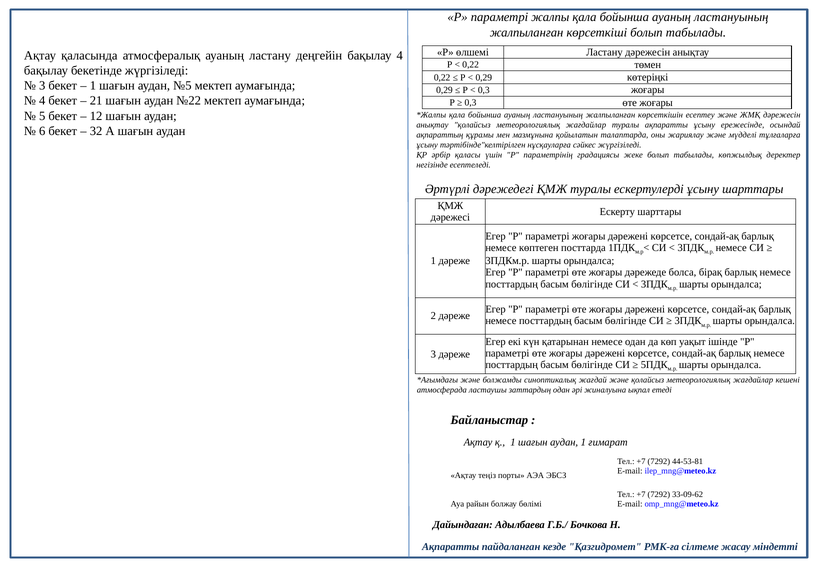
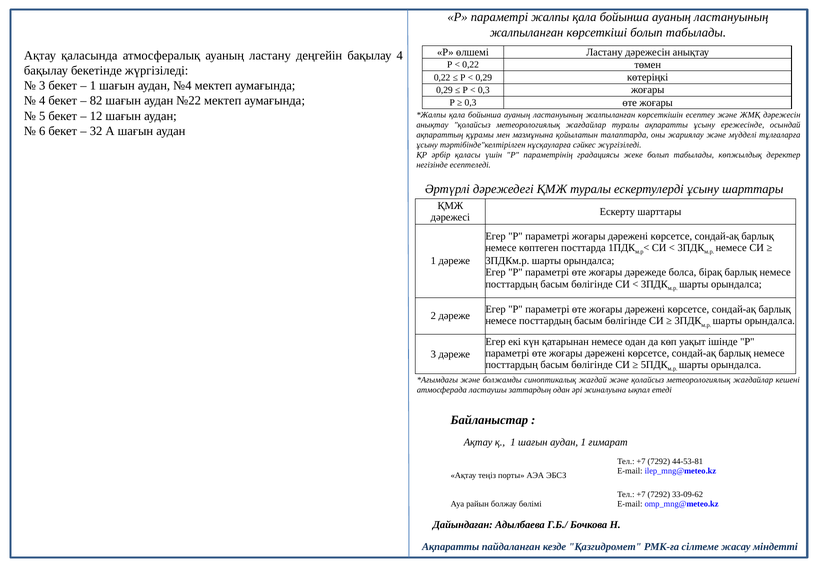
№5: №5 -> №4 (182, 86)
21: 21 -> 82 (96, 101)
